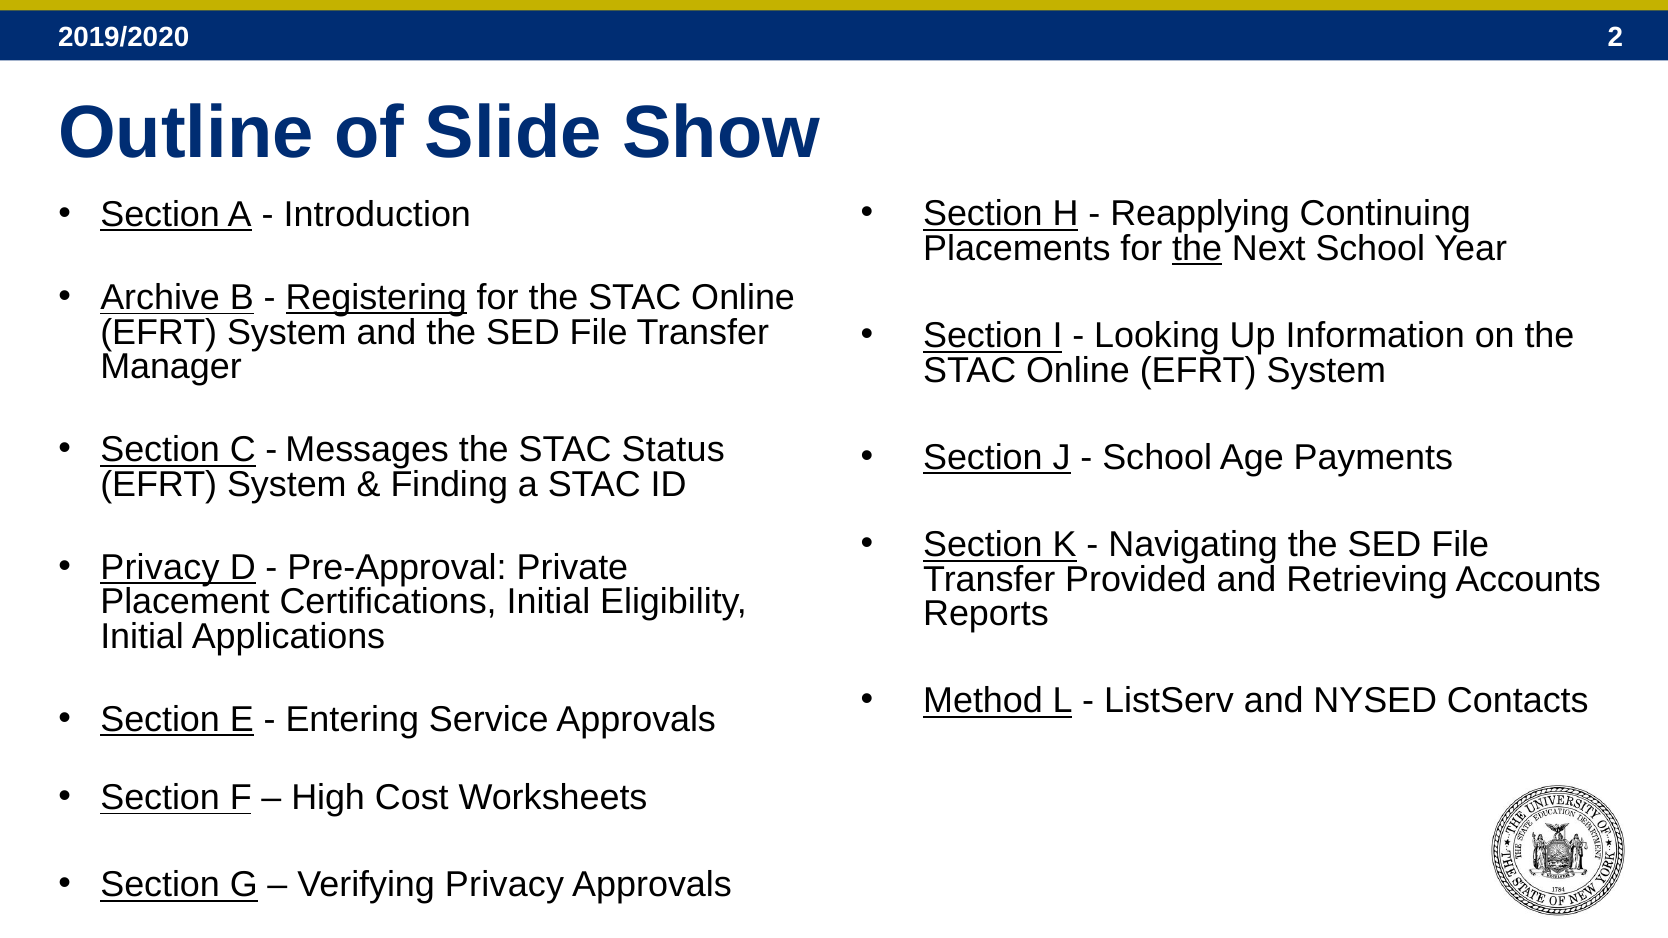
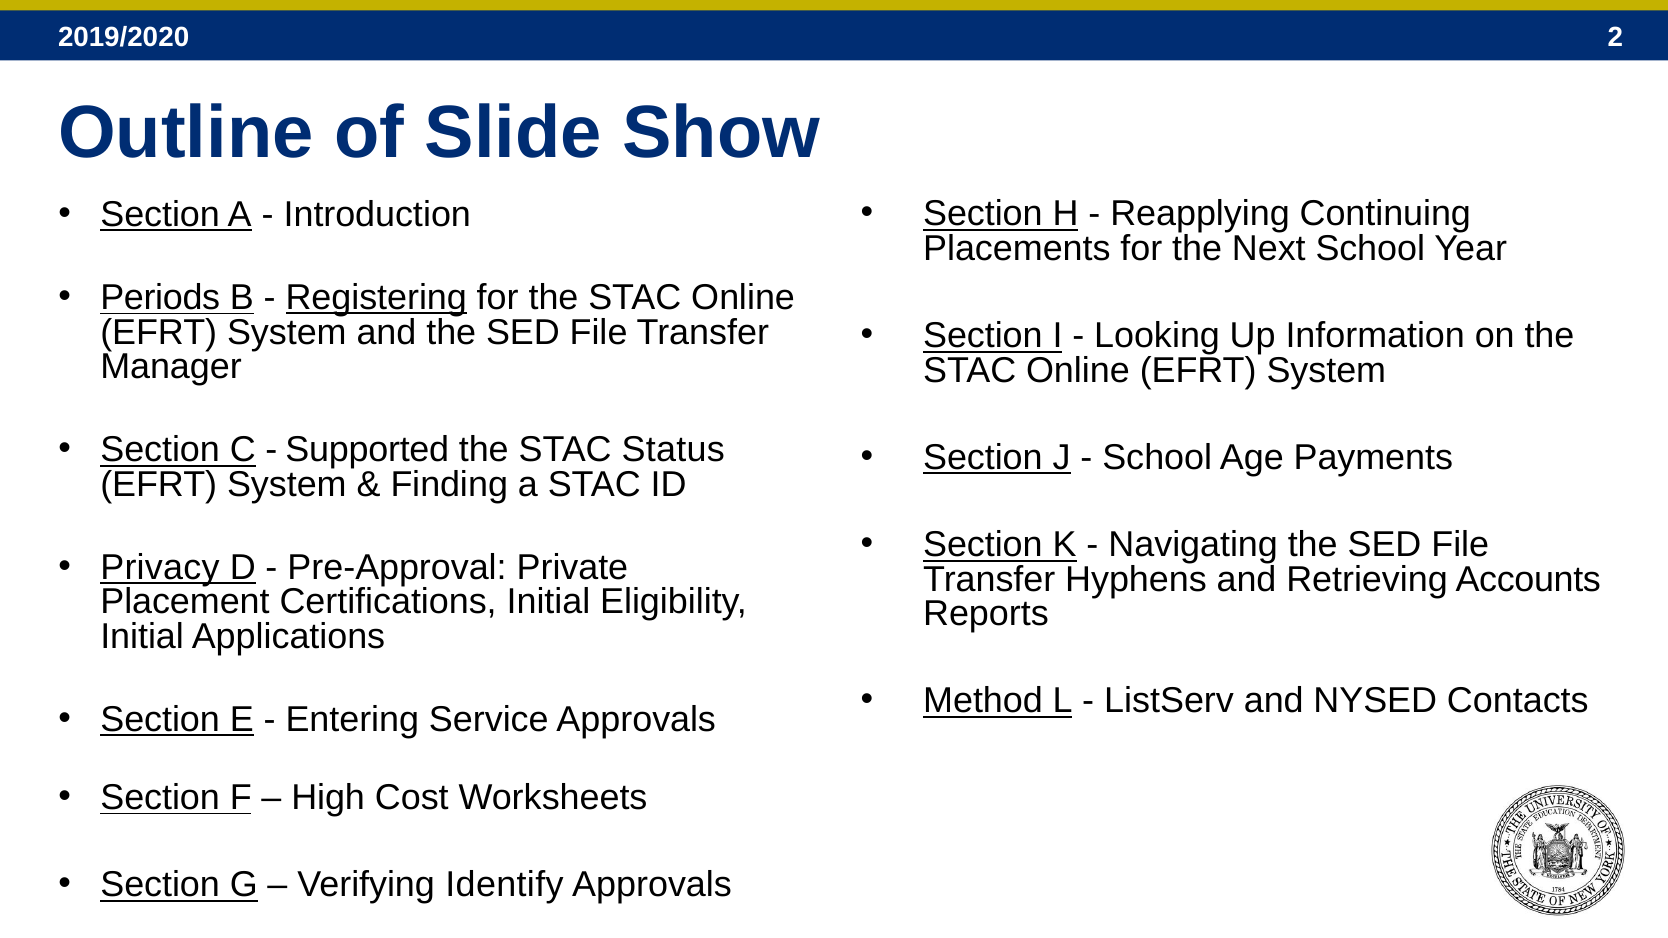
the underline: present -> none (1197, 249)
Archive: Archive -> Periods (160, 298)
Messages: Messages -> Supported (367, 450)
Provided: Provided -> Hyphens (1136, 579)
Verifying Privacy: Privacy -> Identify (504, 885)
